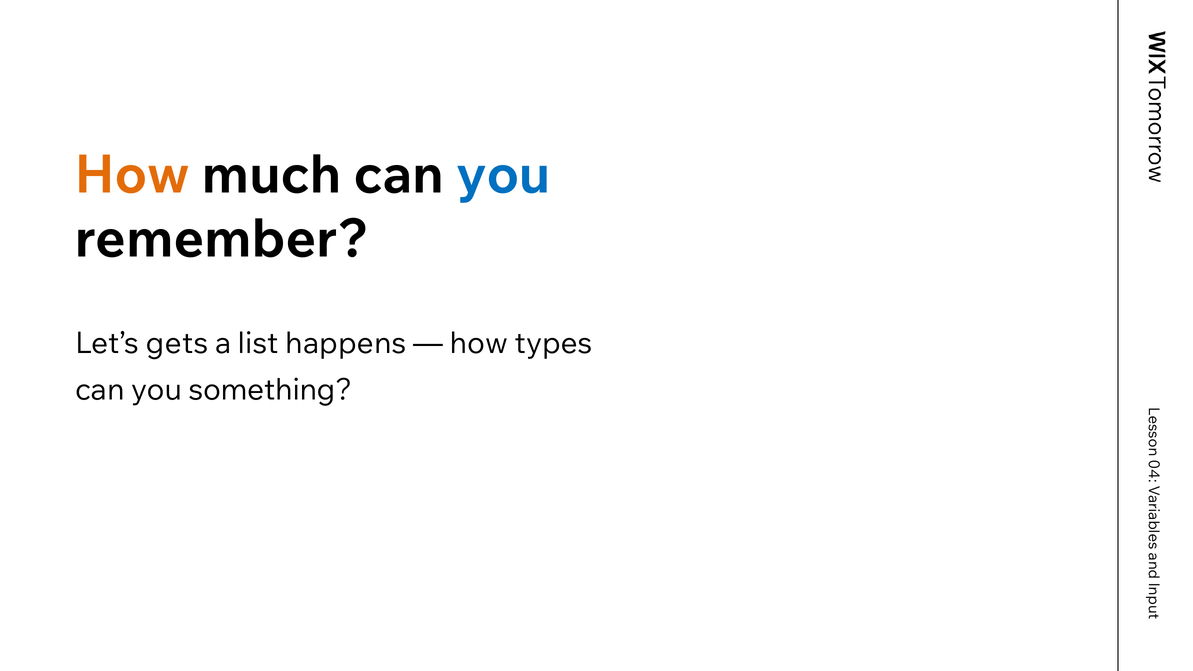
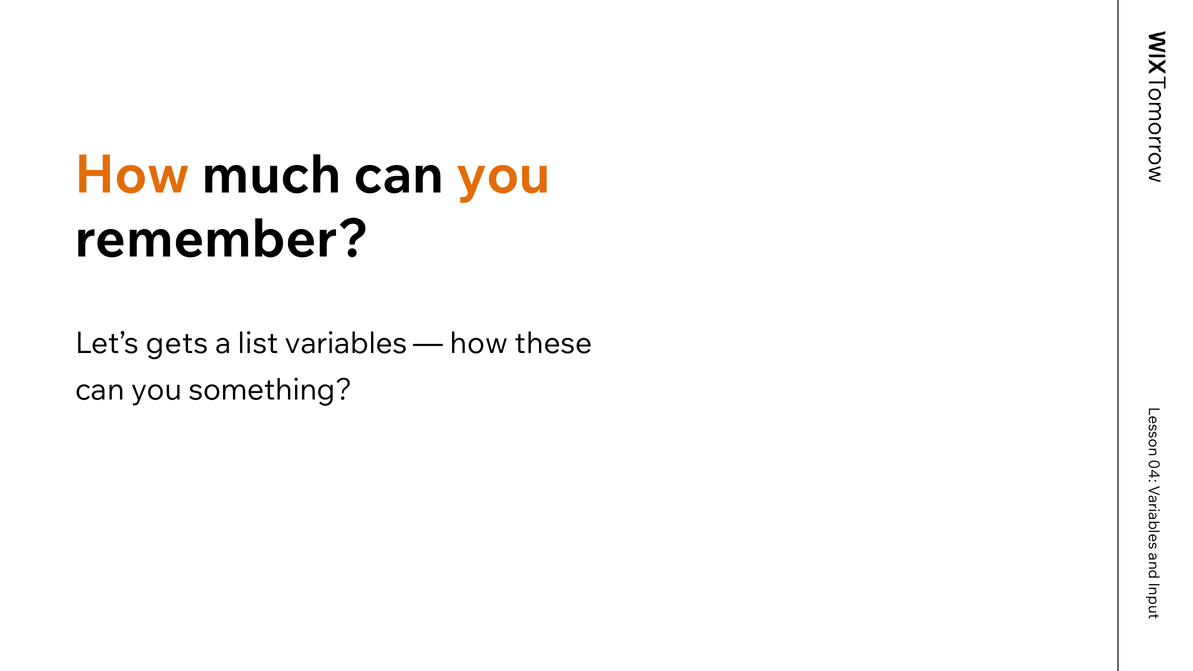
you colour: blue -> orange (503, 175)
happens: happens -> variables (346, 344)
types: types -> these (554, 344)
